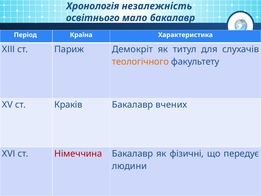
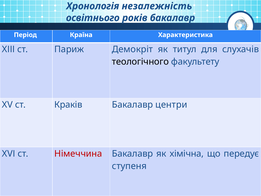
мало: мало -> років (135, 18)
теологічного colour: orange -> black (140, 62)
вчених: вчених -> центри (171, 105)
фізичні: фізичні -> хімічна (187, 154)
людини: людини -> ступеня (129, 166)
